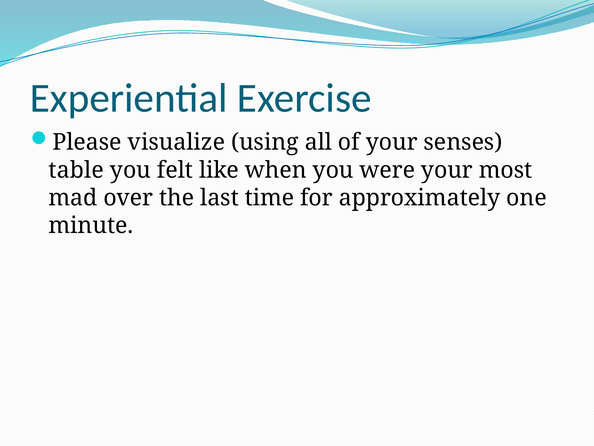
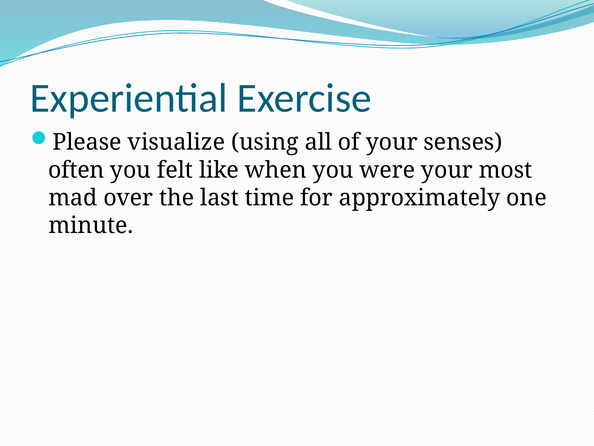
table: table -> often (76, 170)
